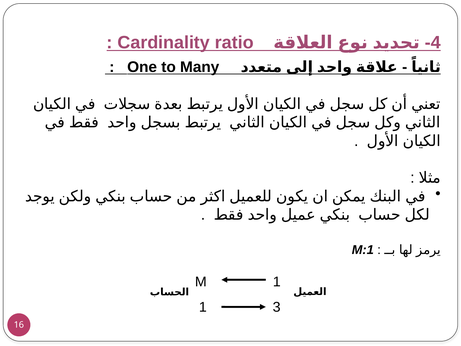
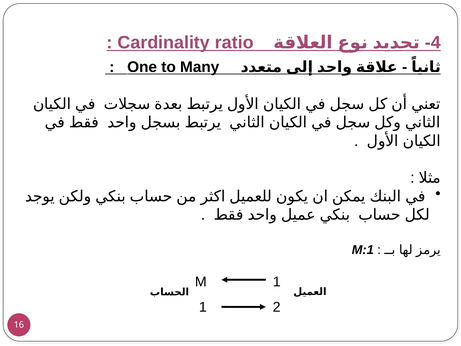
3: 3 -> 2 (277, 307)
